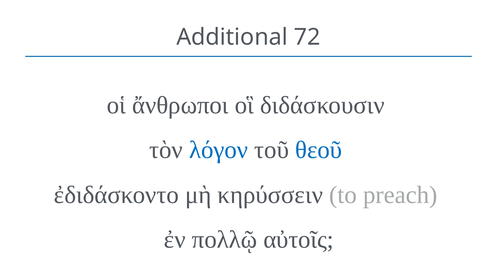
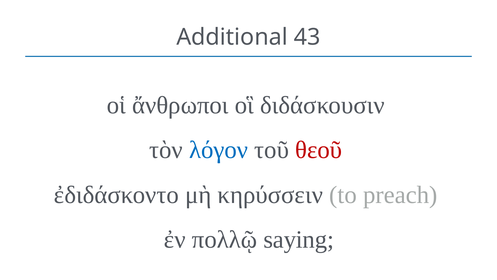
72: 72 -> 43 (307, 37)
θεοῦ colour: blue -> red (319, 150)
αὐτοῖς: αὐτοῖς -> saying (299, 239)
